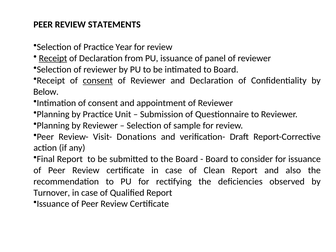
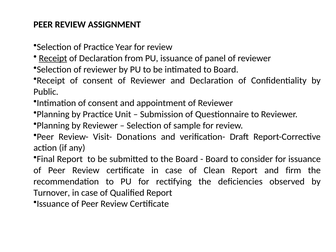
STATEMENTS: STATEMENTS -> ASSIGNMENT (114, 25)
consent underline: present -> none (98, 81)
Below: Below -> Public (46, 92)
also: also -> firm (293, 170)
